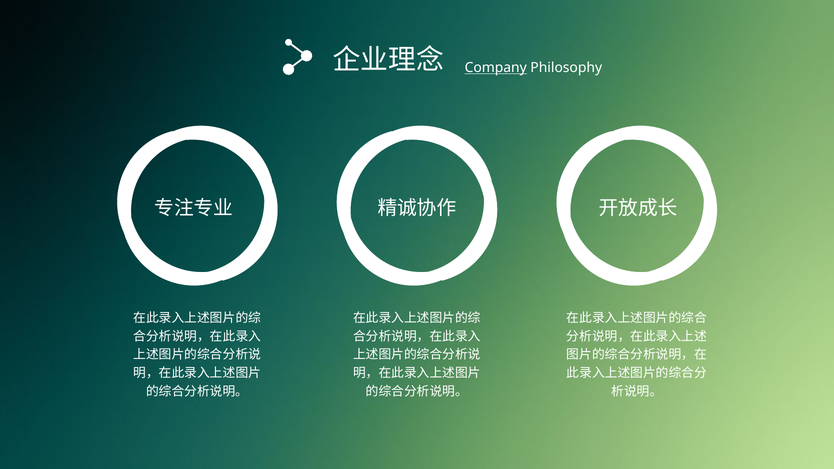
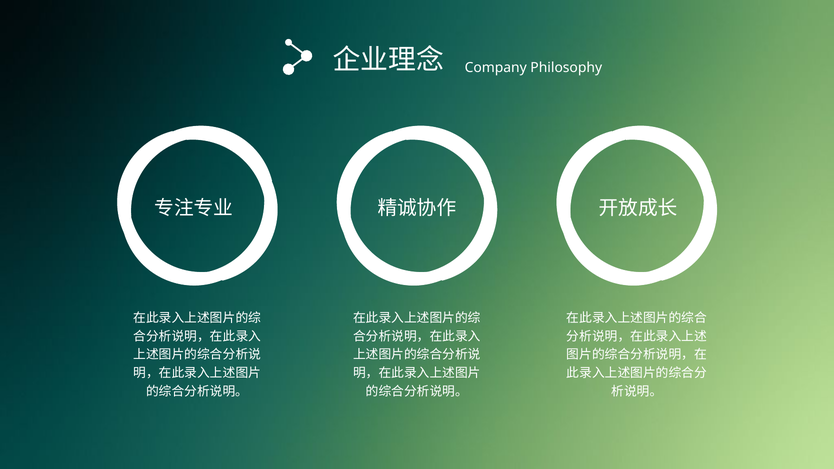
Company underline: present -> none (496, 68)
